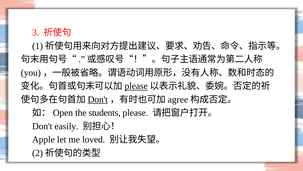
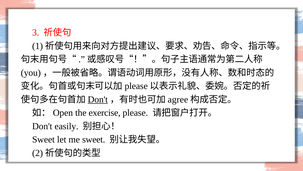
please underline: present -> none (136, 86)
students: students -> exercise (105, 113)
Apple: Apple -> Sweet (43, 139)
me loved: loved -> sweet (94, 139)
